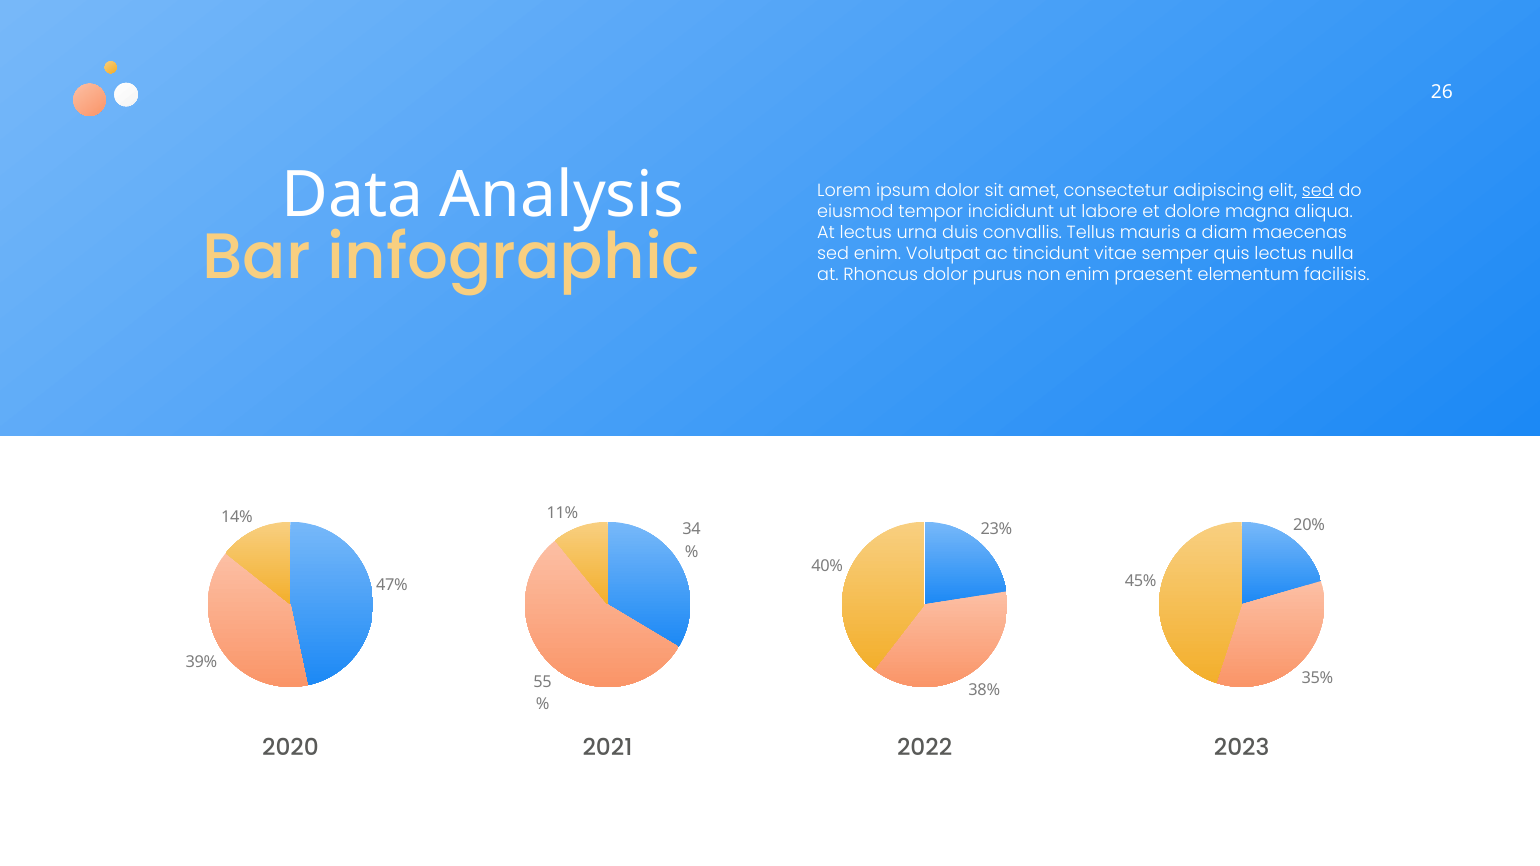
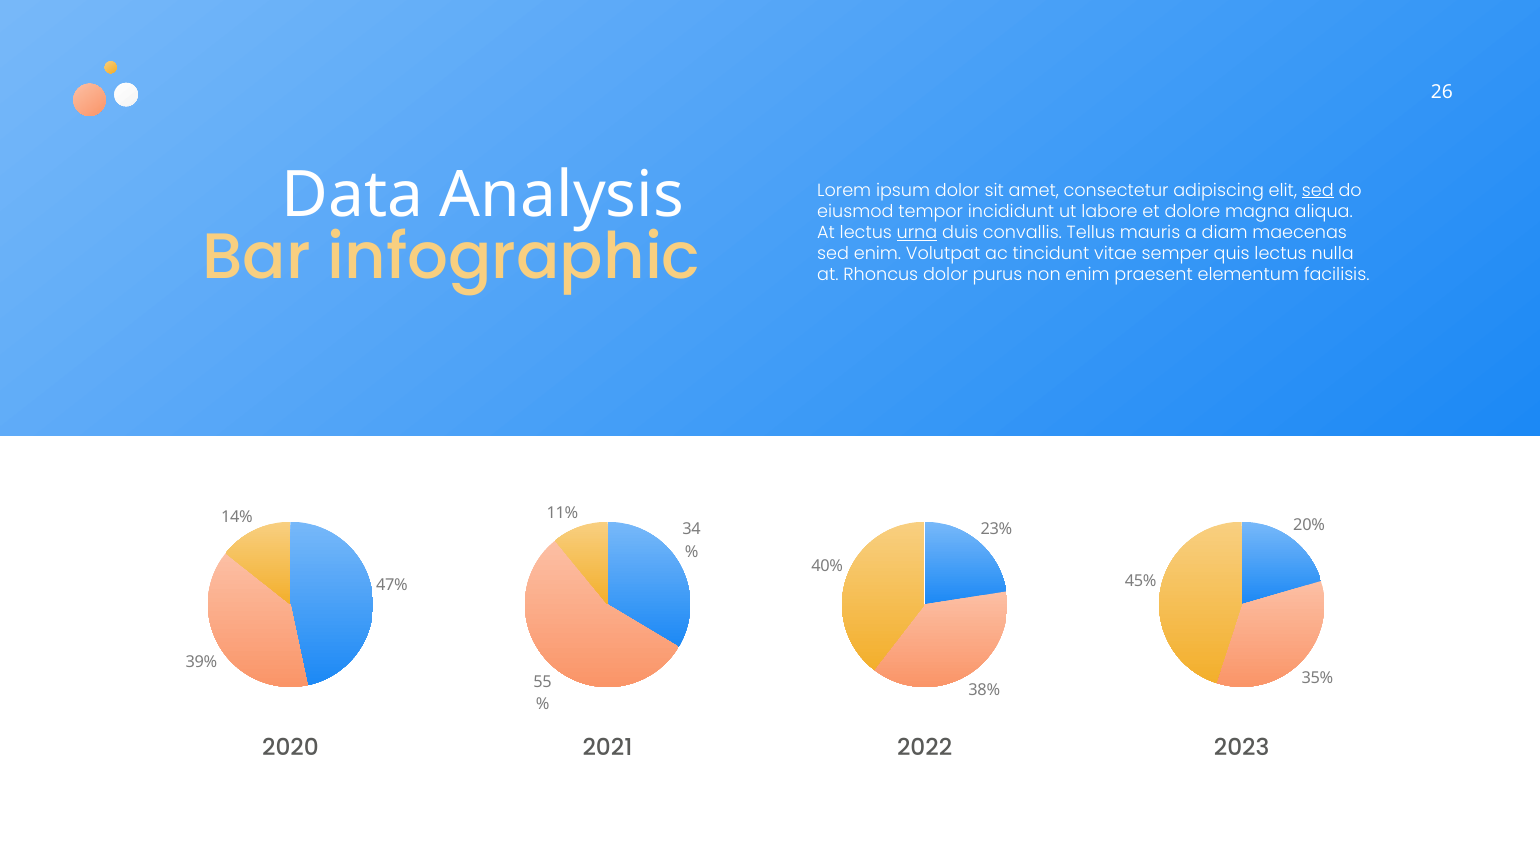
urna underline: none -> present (917, 233)
